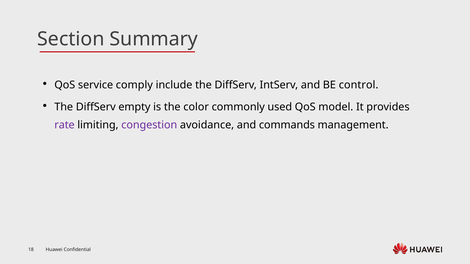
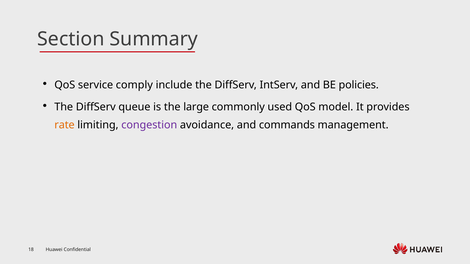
control: control -> policies (359, 85)
empty: empty -> queue (134, 107)
color: color -> large (196, 107)
rate colour: purple -> orange (65, 125)
